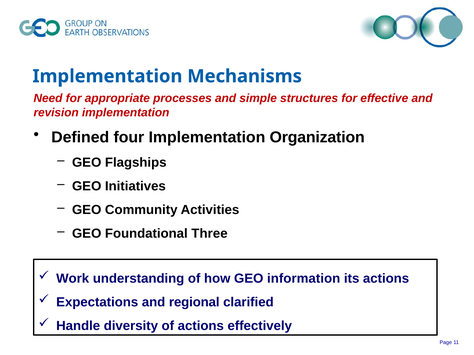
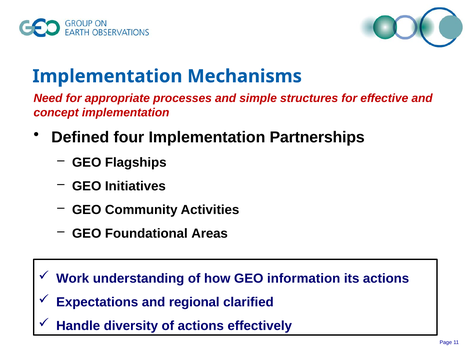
revision: revision -> concept (56, 113)
Organization: Organization -> Partnerships (317, 137)
Three: Three -> Areas (210, 234)
